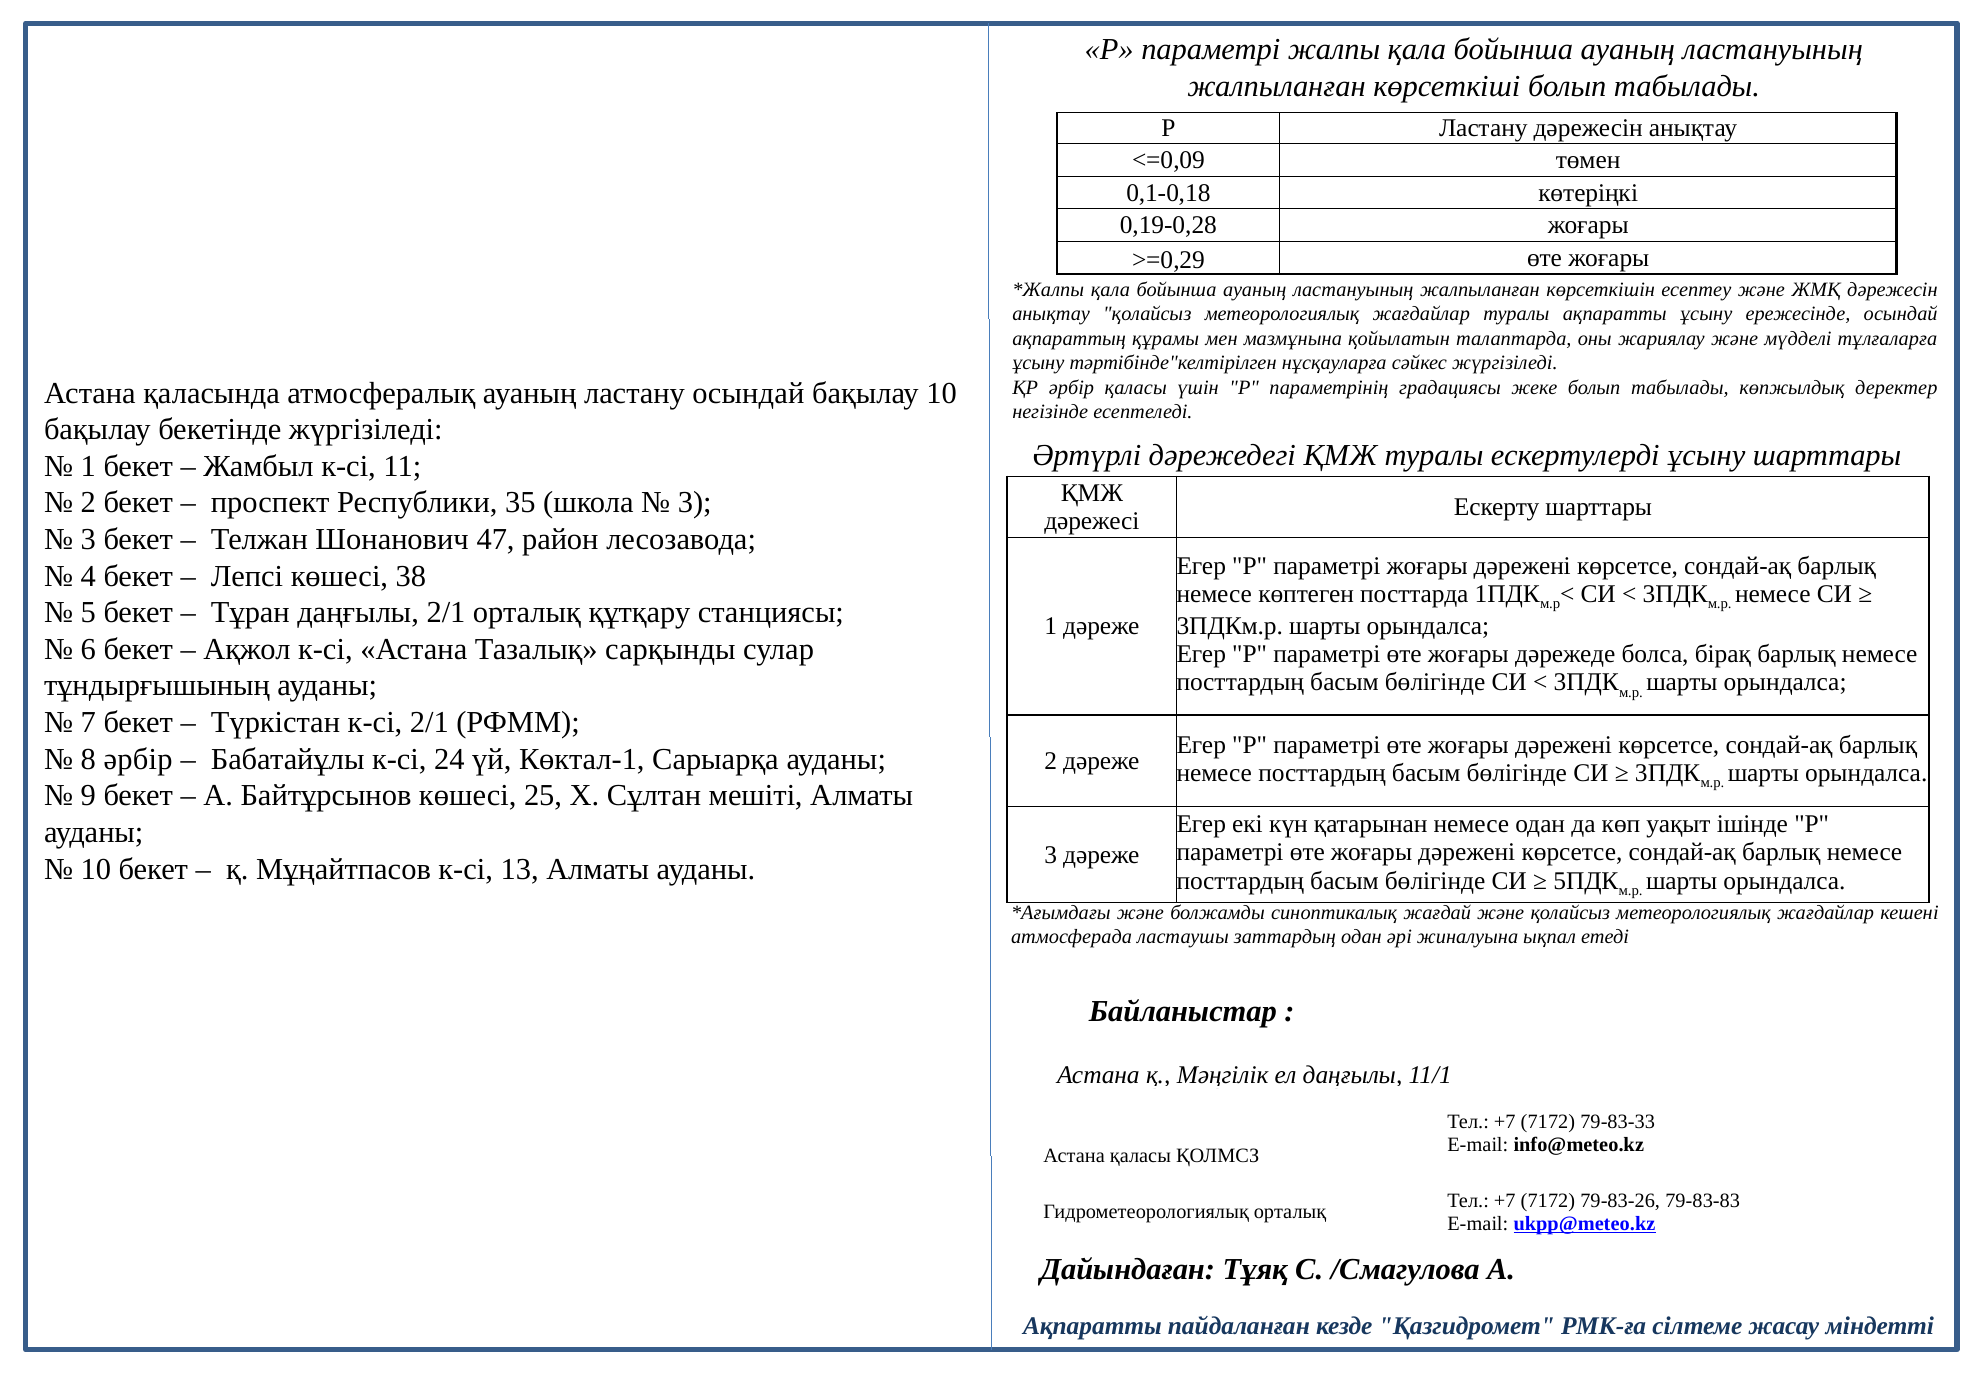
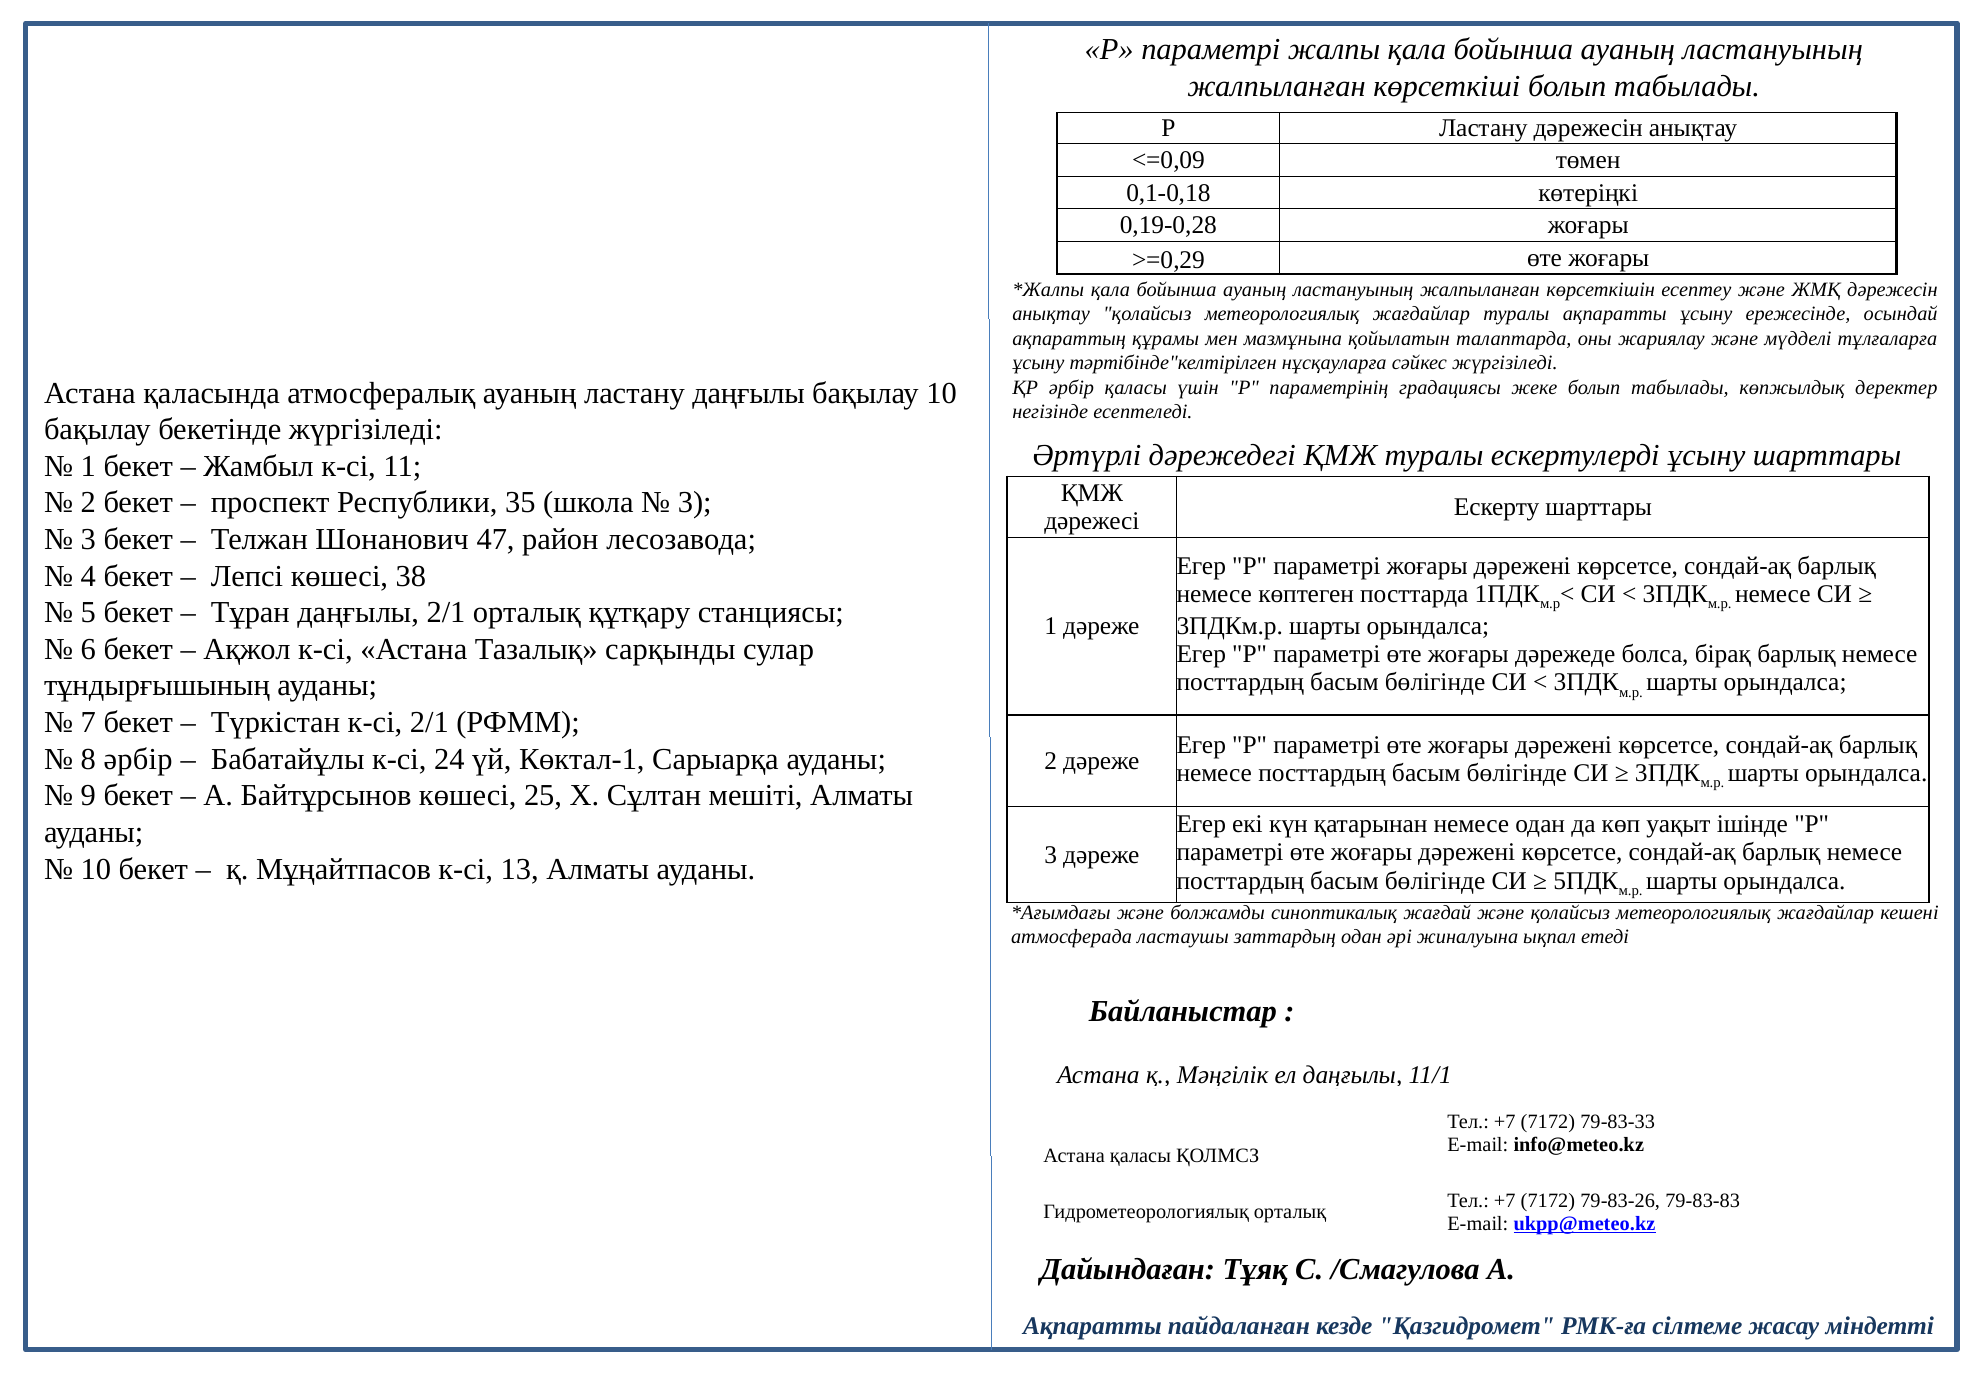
ластану осындай: осындай -> даңғылы (749, 393)
